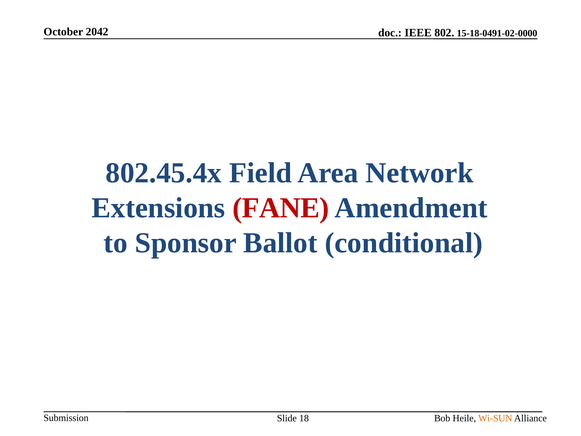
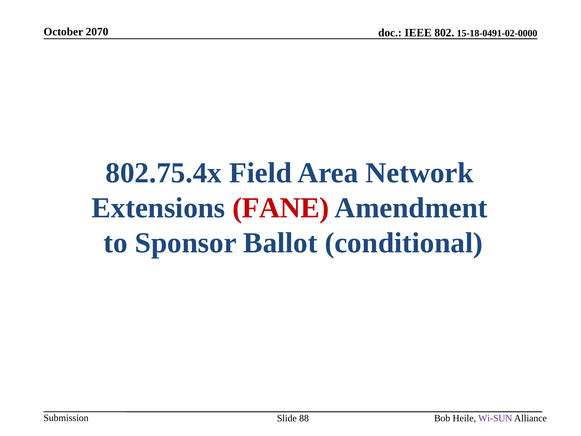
2042: 2042 -> 2070 (97, 32)
802.45.4x: 802.45.4x -> 802.75.4x (164, 173)
18: 18 -> 88 (304, 418)
Wi-SUN colour: orange -> purple (495, 418)
